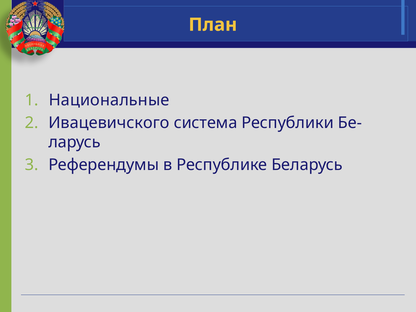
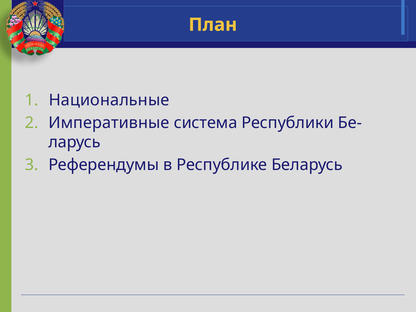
Ивацевичского: Ивацевичского -> Императивные (109, 123)
